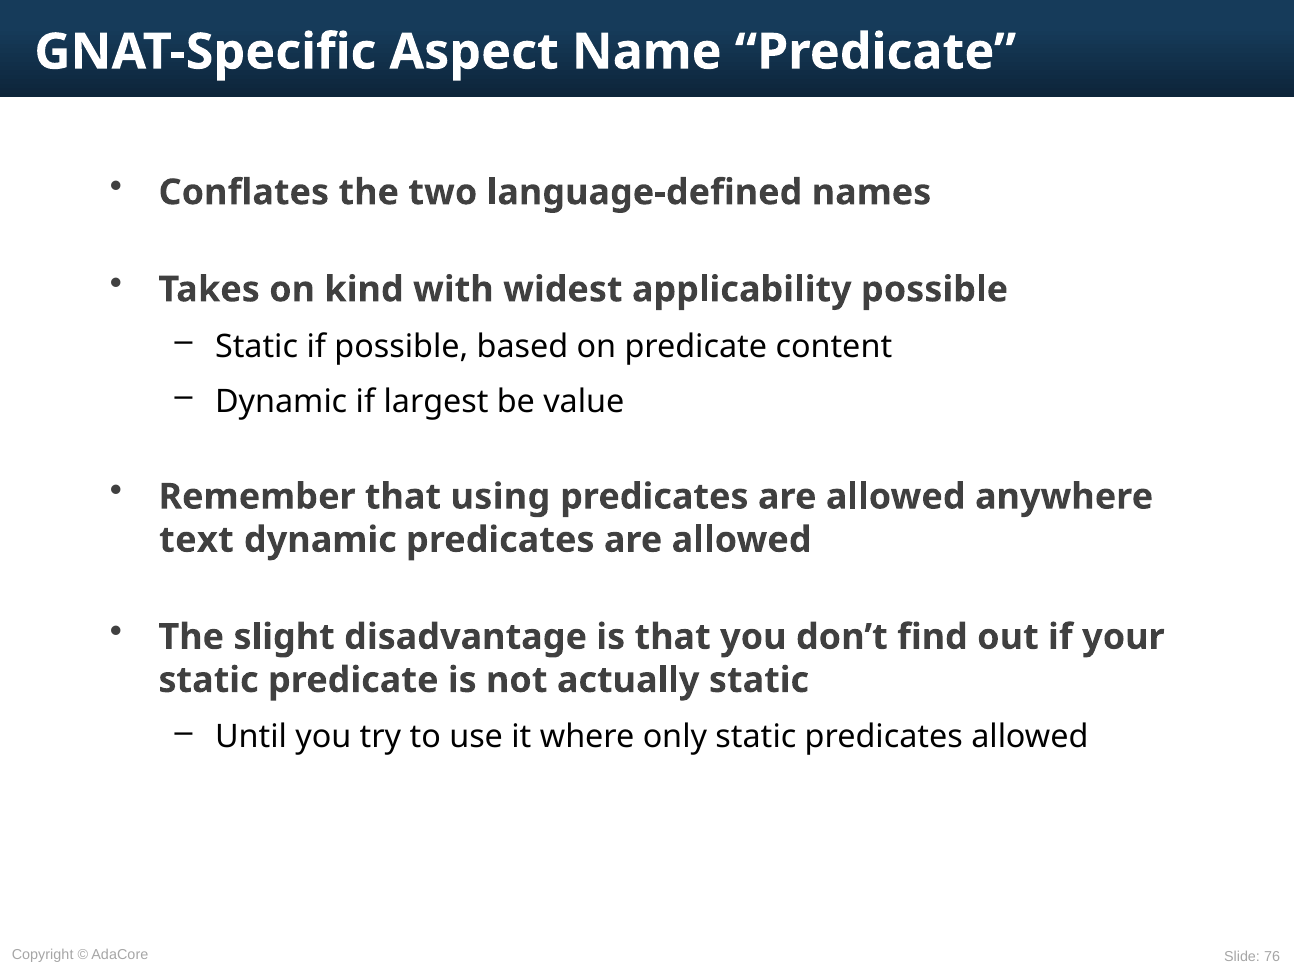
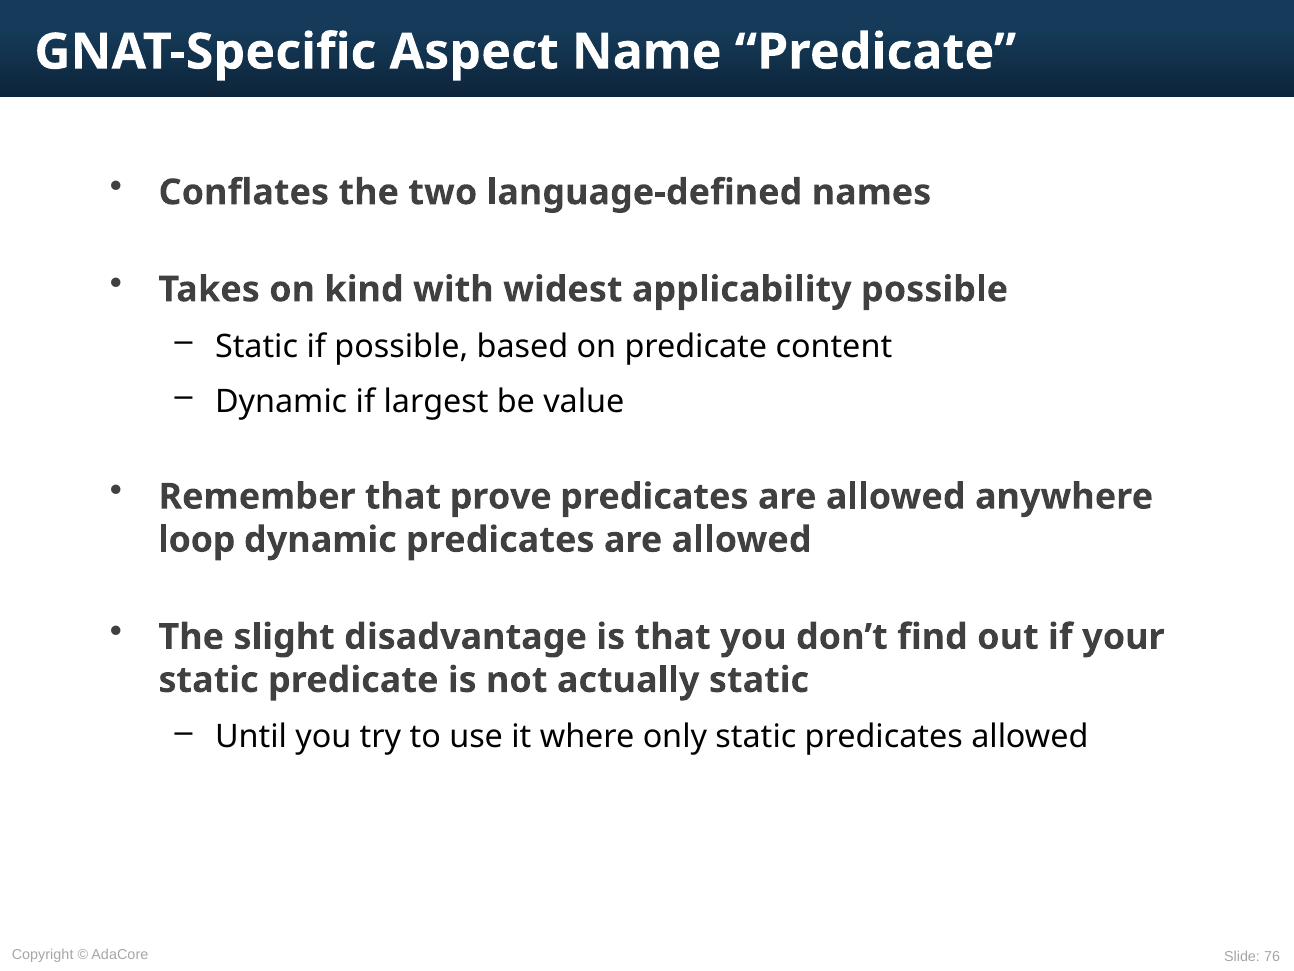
using: using -> prove (501, 496)
text: text -> loop (197, 540)
